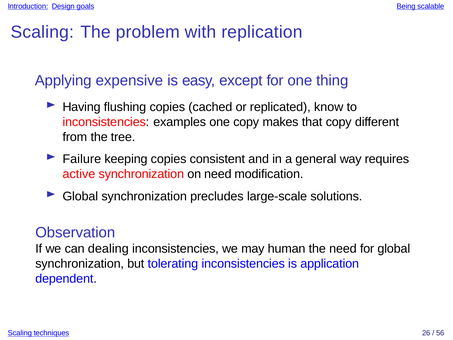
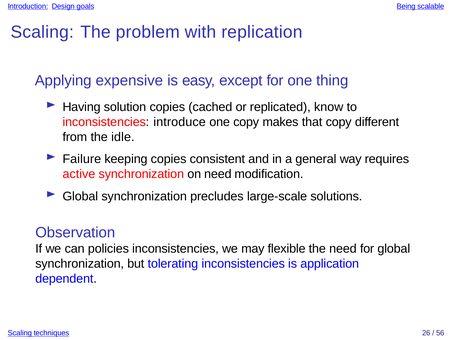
flushing: flushing -> solution (125, 107)
examples: examples -> introduce (180, 122)
tree: tree -> idle (123, 137)
dealing: dealing -> policies (108, 249)
human: human -> flexible (287, 249)
